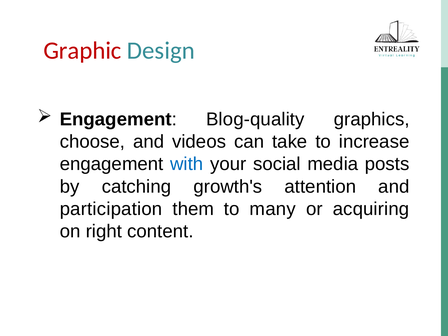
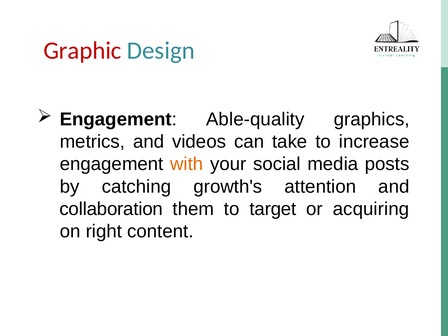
Blog-quality: Blog-quality -> Able-quality (255, 119)
choose: choose -> metrics (92, 142)
with colour: blue -> orange (187, 164)
participation: participation -> collaboration (111, 209)
many: many -> target (273, 209)
